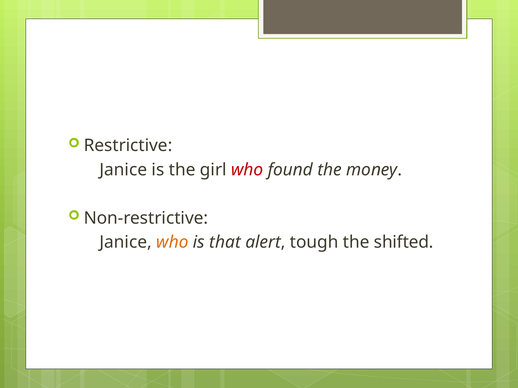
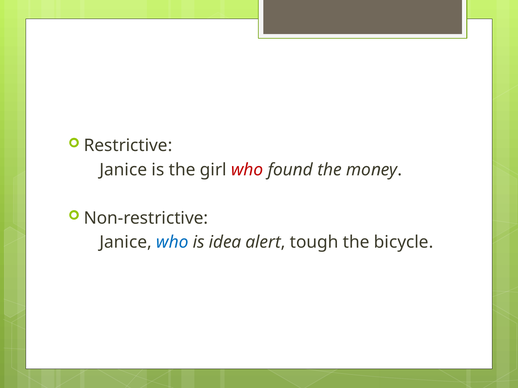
who colour: orange -> blue (172, 242)
that: that -> idea (225, 242)
shifted: shifted -> bicycle (404, 242)
